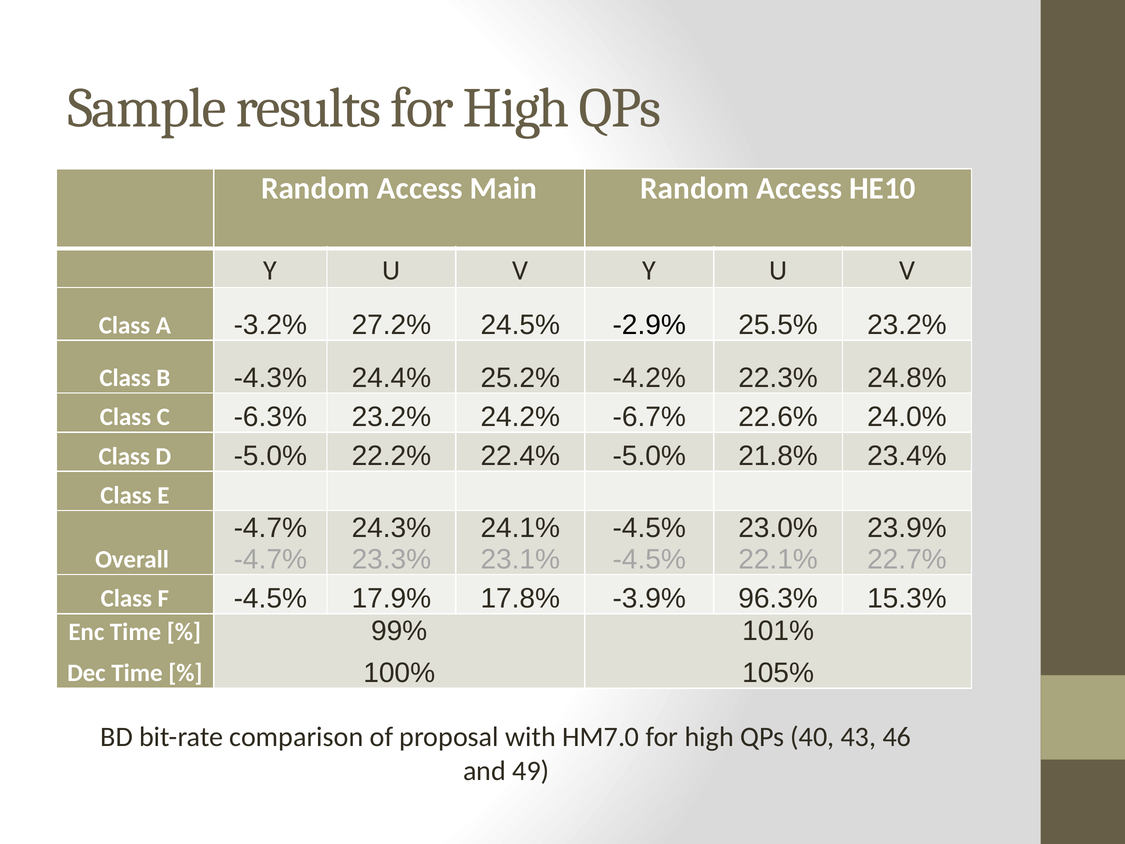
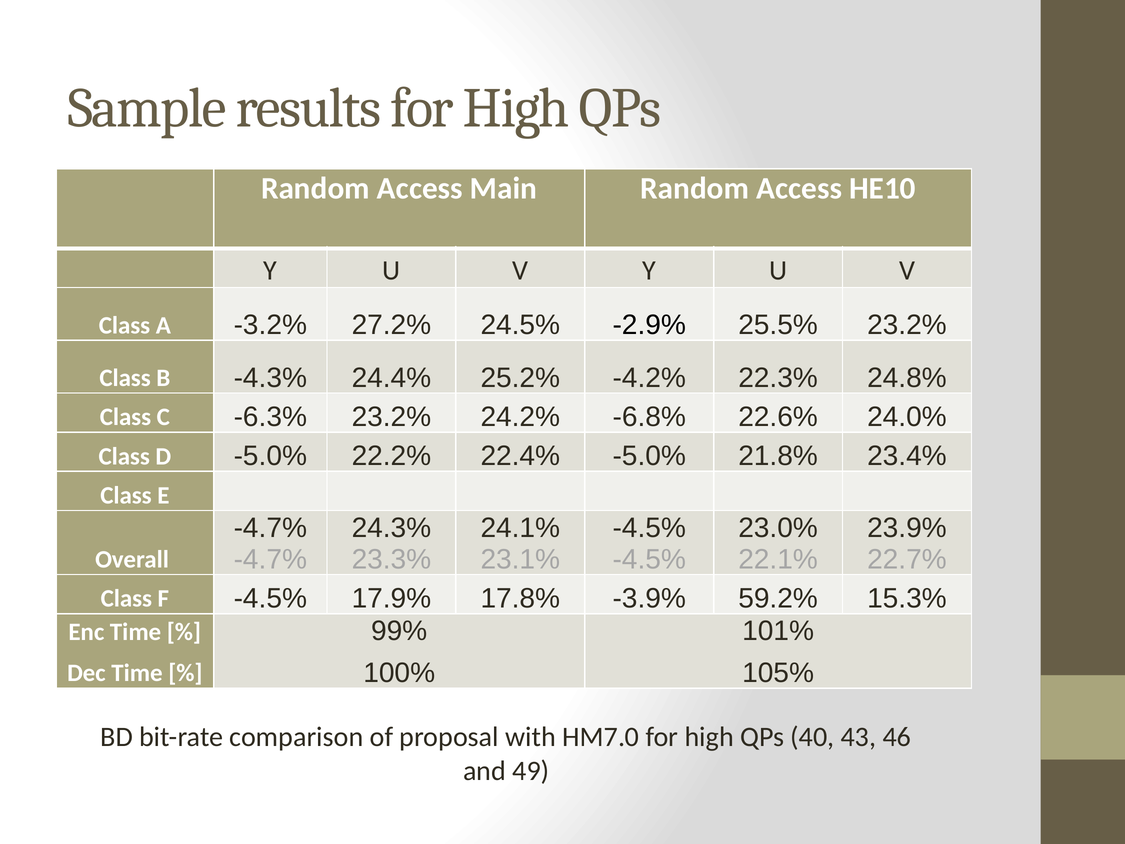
-6.7%: -6.7% -> -6.8% (649, 417)
96.3%: 96.3% -> 59.2% (778, 598)
